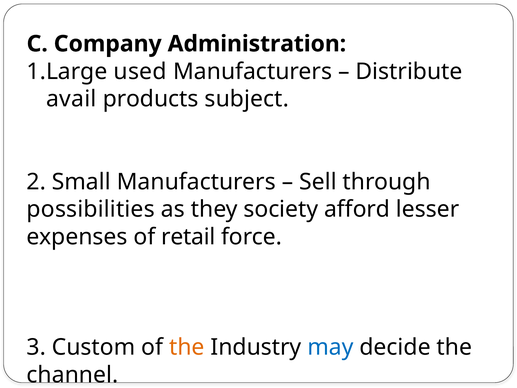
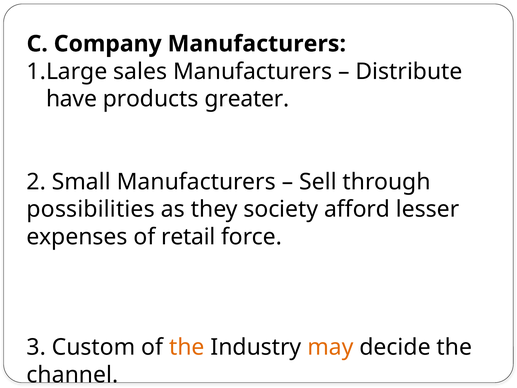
Company Administration: Administration -> Manufacturers (257, 44)
used: used -> sales (140, 71)
avail: avail -> have (72, 99)
subject: subject -> greater (247, 99)
may colour: blue -> orange (330, 347)
